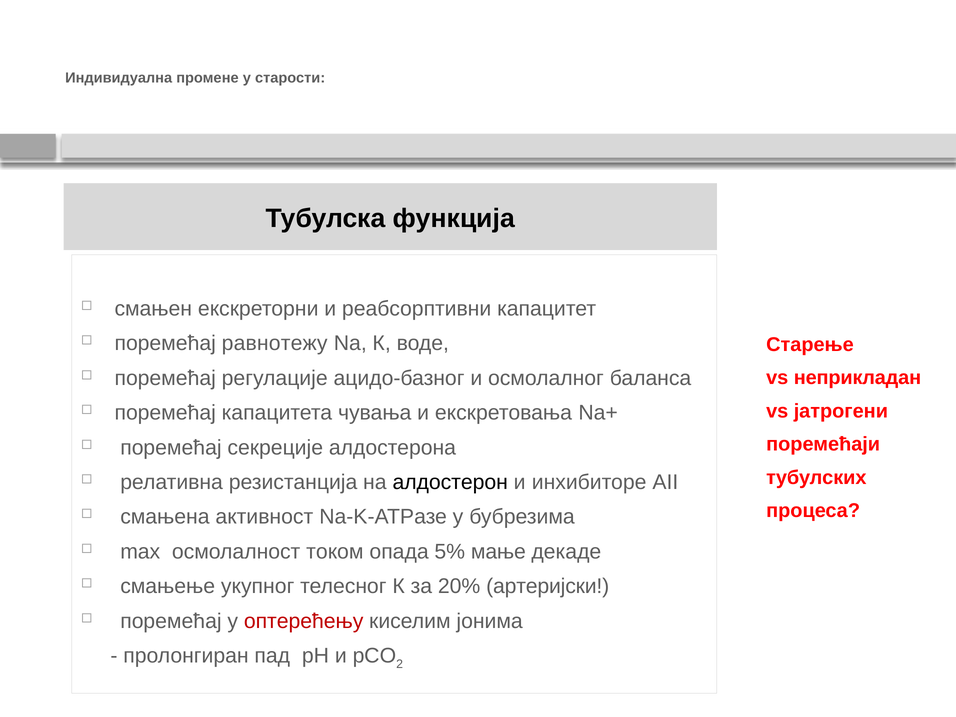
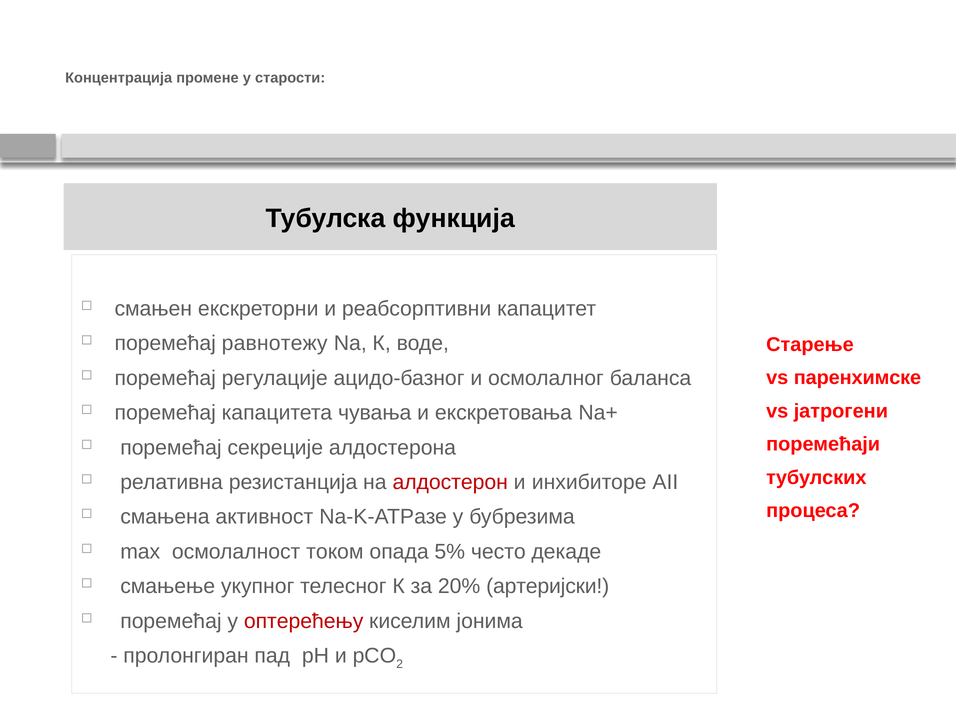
Индивидуална: Индивидуална -> Концентрација (119, 78)
неприкладан: неприкладан -> паренхимске (857, 378)
алдостерон colour: black -> red (450, 482)
мање: мање -> често (498, 552)
